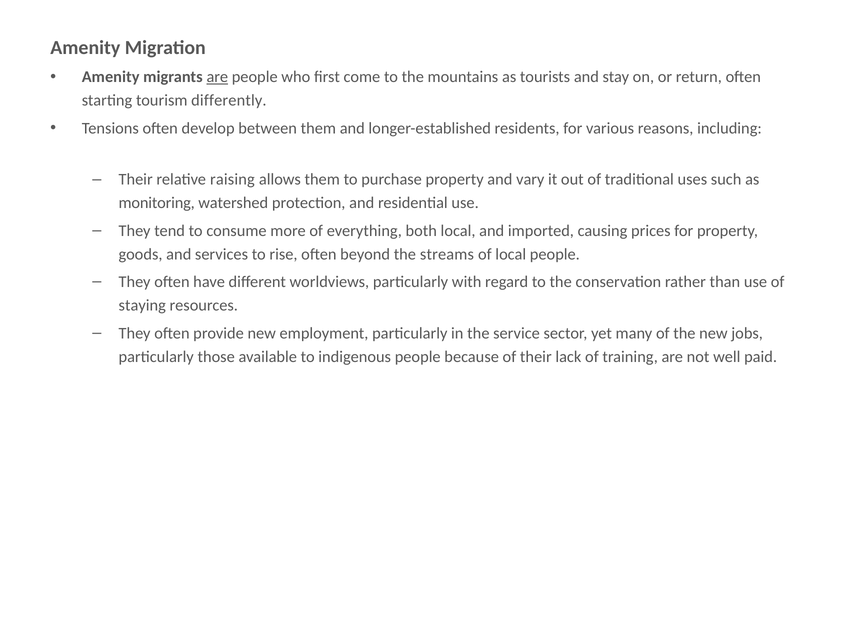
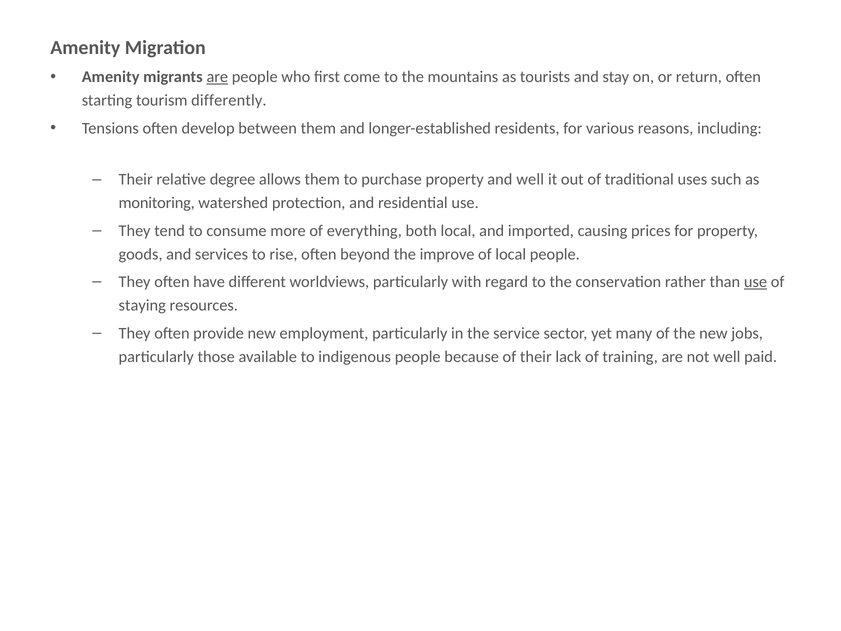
raising: raising -> degree (233, 179)
and vary: vary -> well (530, 179)
streams: streams -> improve (447, 254)
use underline: none -> present (755, 282)
